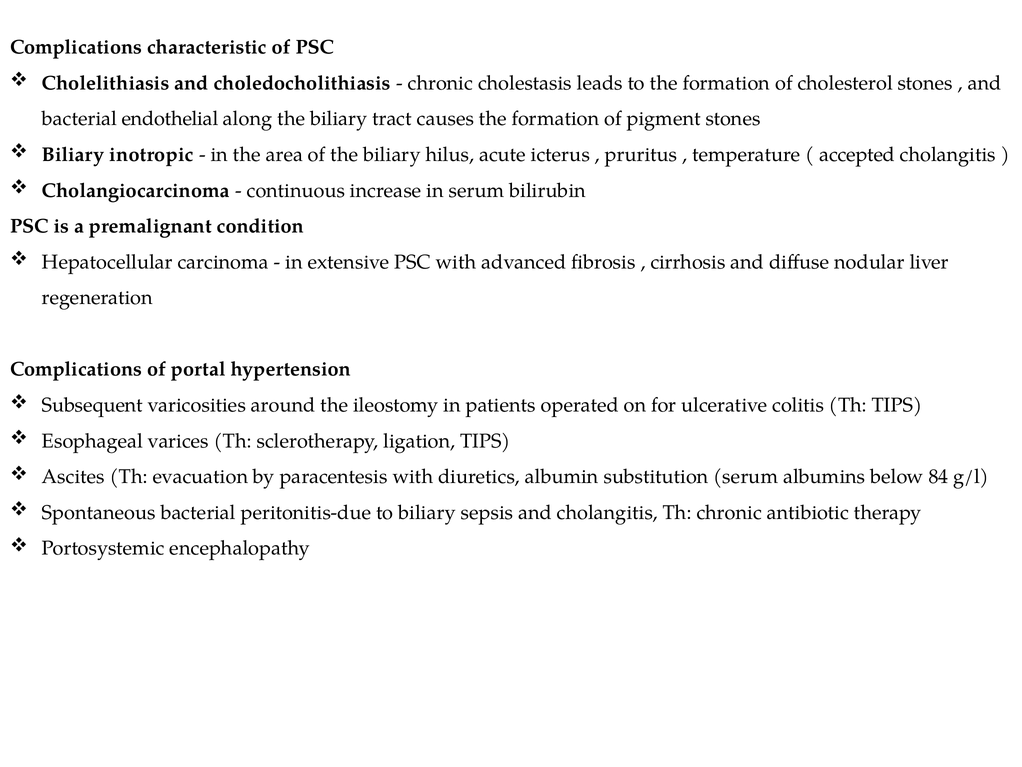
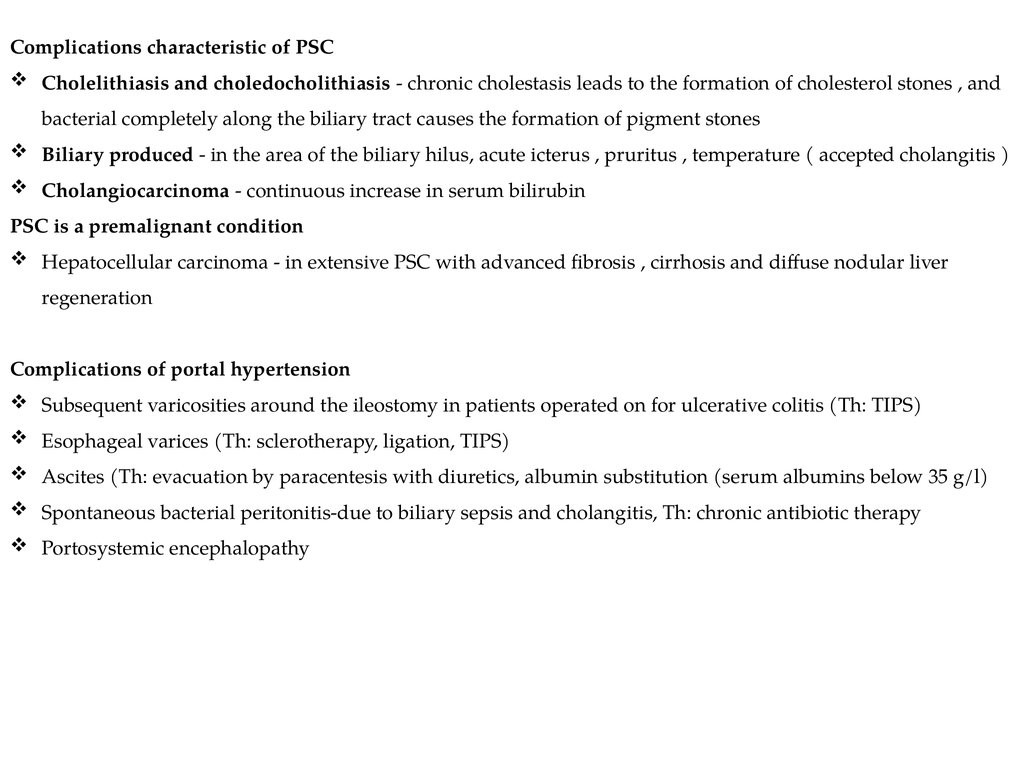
endothelial: endothelial -> completely (170, 119)
inotropic: inotropic -> produced (152, 155)
84: 84 -> 35 (938, 476)
